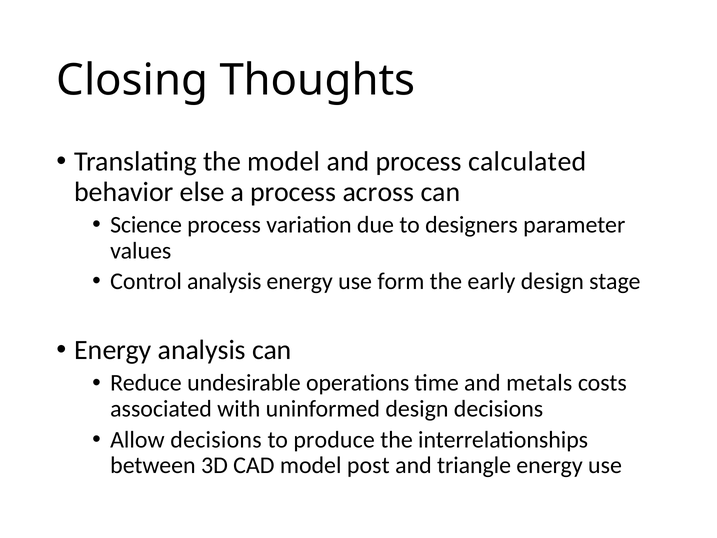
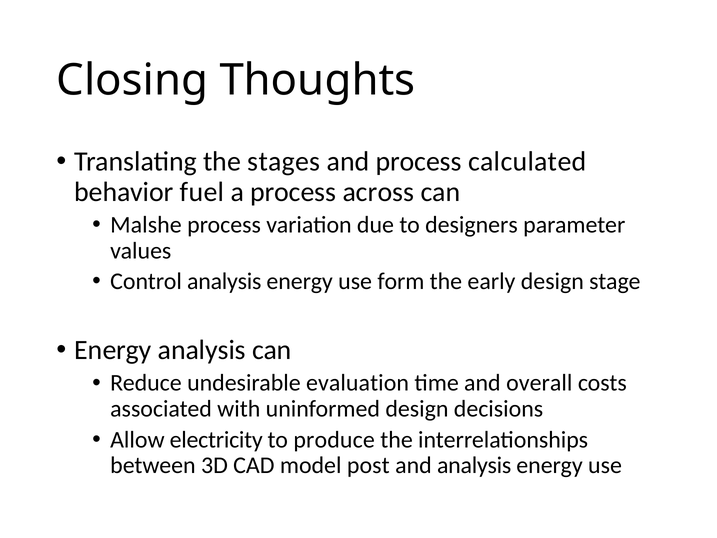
the model: model -> stages (284, 162)
else: else -> fuel (202, 192)
Science: Science -> Malshe (146, 225)
operations: operations -> evaluation (358, 383)
metals: metals -> overall (539, 383)
Allow decisions: decisions -> electricity (216, 439)
and triangle: triangle -> analysis (474, 465)
